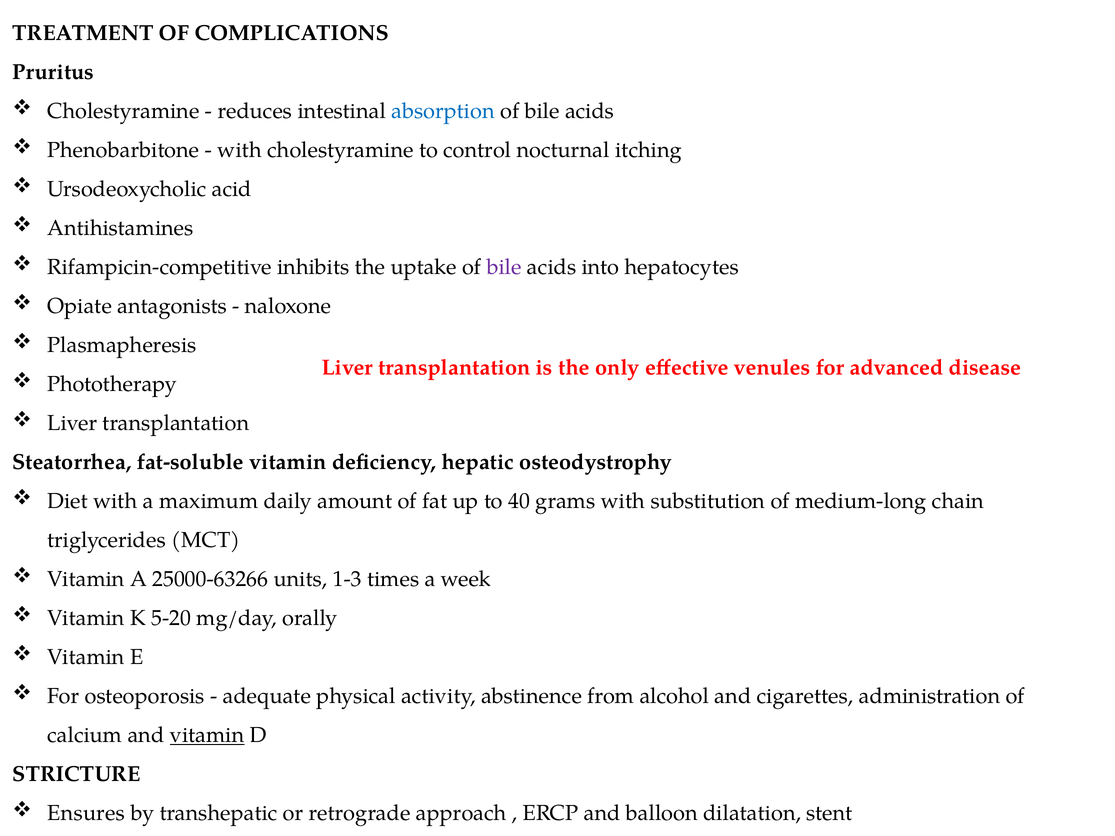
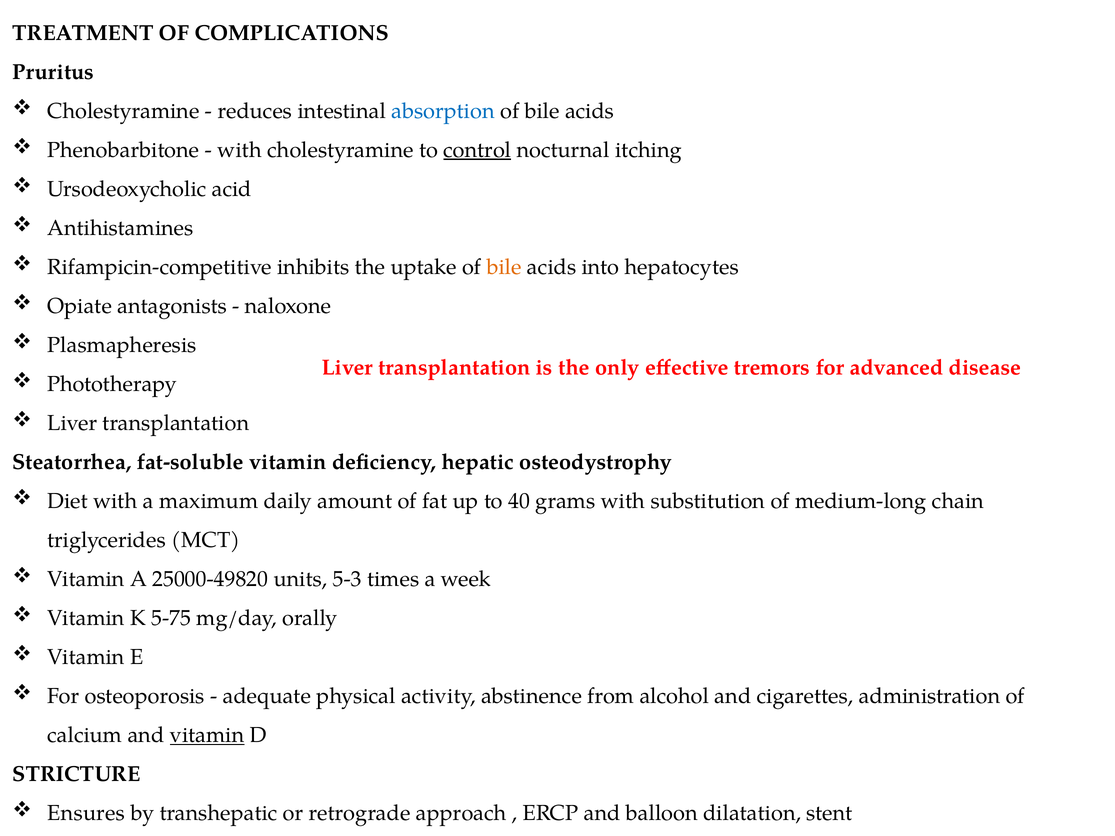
control underline: none -> present (477, 150)
bile colour: purple -> orange (504, 267)
venules: venules -> tremors (772, 368)
25000-63266: 25000-63266 -> 25000-49820 (210, 579)
1-3: 1-3 -> 5-3 (347, 579)
5-20: 5-20 -> 5-75 (171, 618)
